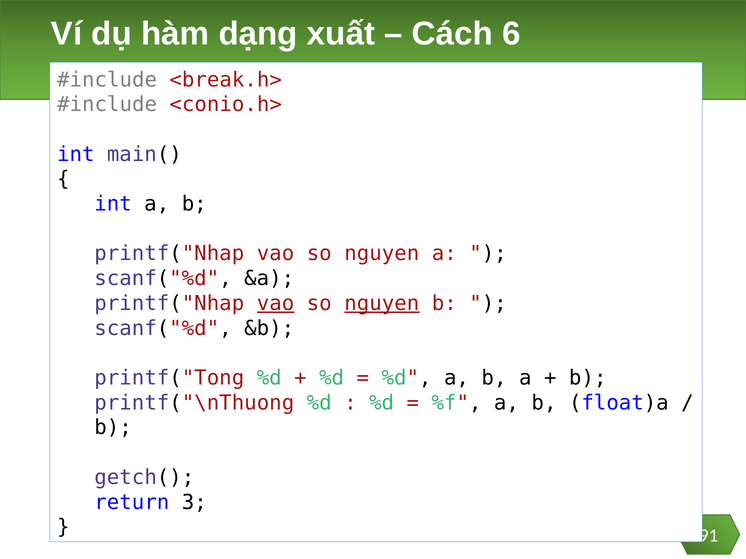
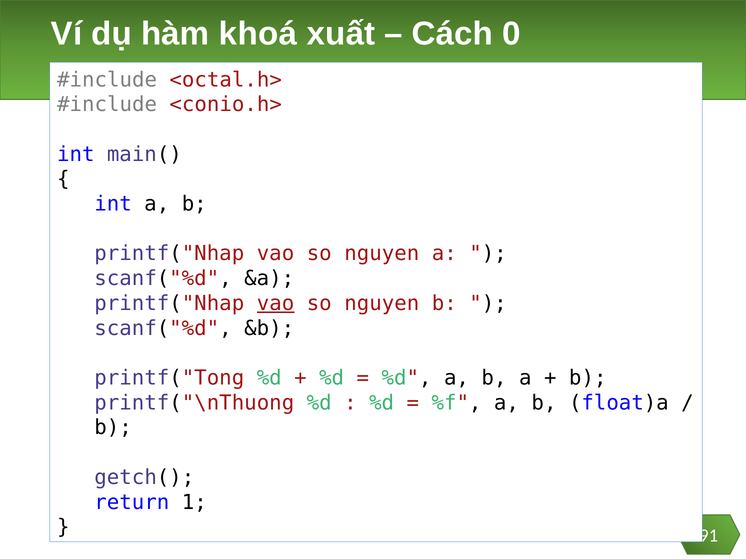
dạng: dạng -> khoá (258, 34)
6: 6 -> 0 (511, 34)
<break.h>: <break.h> -> <octal.h> (226, 80)
nguyen underline: present -> none (382, 304)
3: 3 -> 1 (194, 503)
